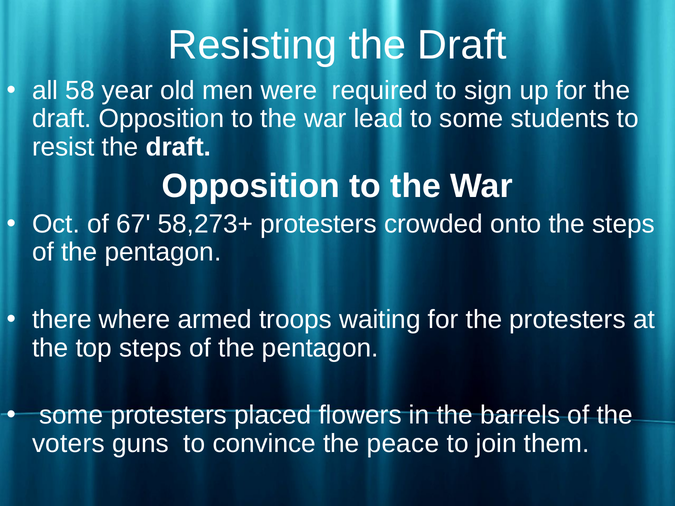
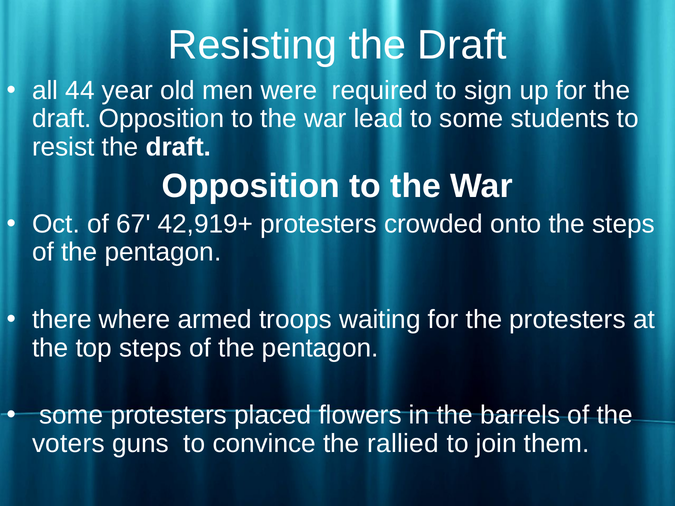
58: 58 -> 44 (80, 91)
58,273+: 58,273+ -> 42,919+ (205, 224)
peace: peace -> rallied (403, 444)
